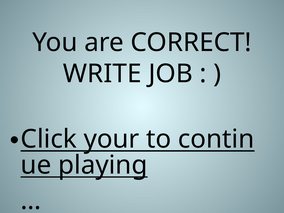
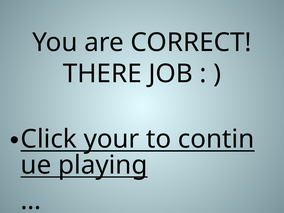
WRITE: WRITE -> THERE (102, 74)
